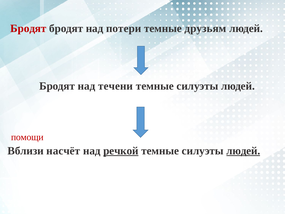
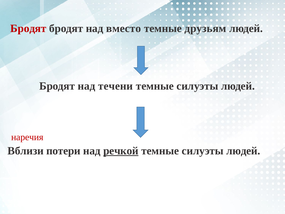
потери: потери -> вместо (124, 28)
помощи: помощи -> наречия (27, 137)
насчёт: насчёт -> потери (63, 151)
людей underline: present -> none (243, 151)
